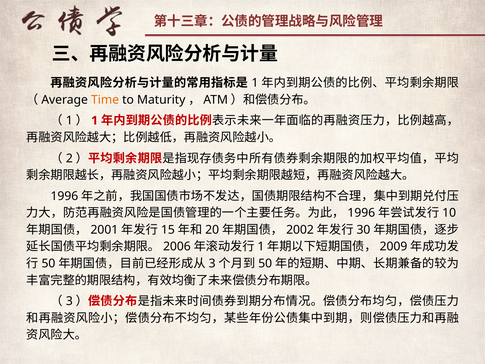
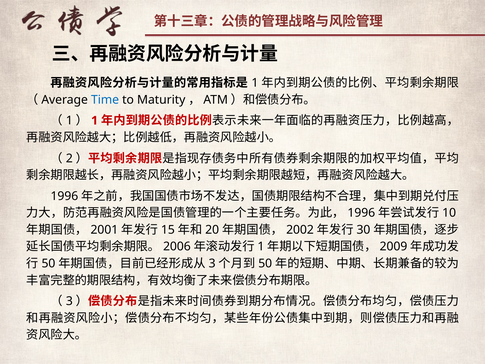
Time colour: orange -> blue (105, 100)
